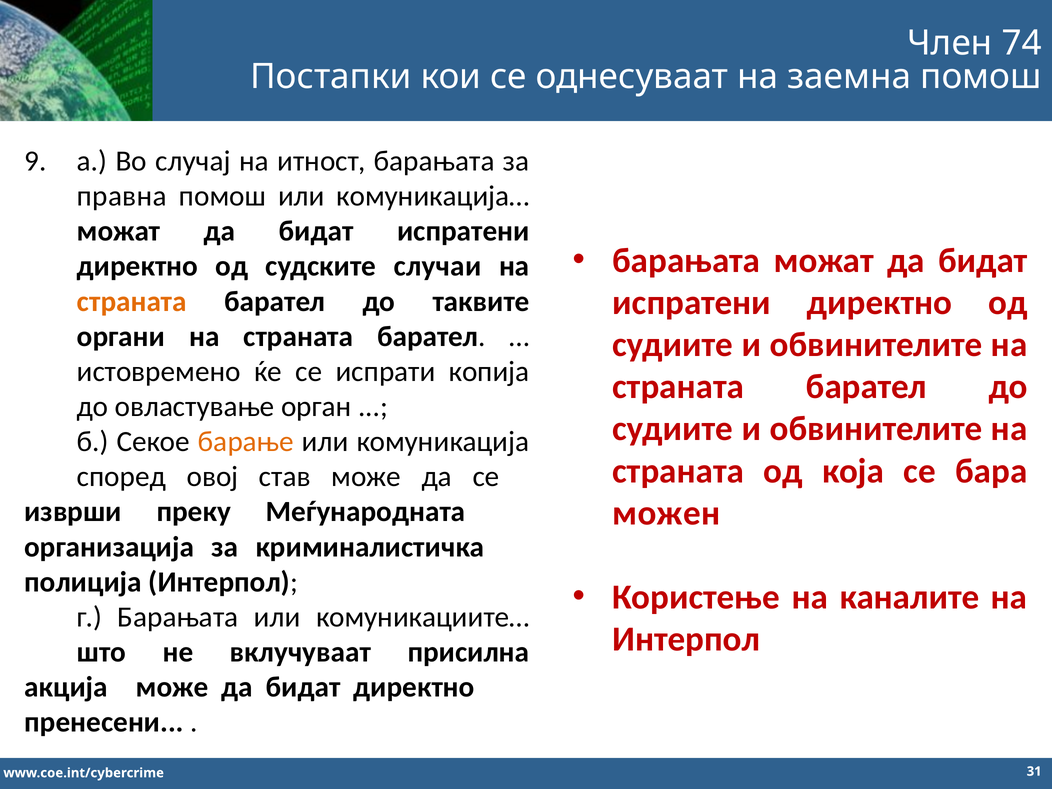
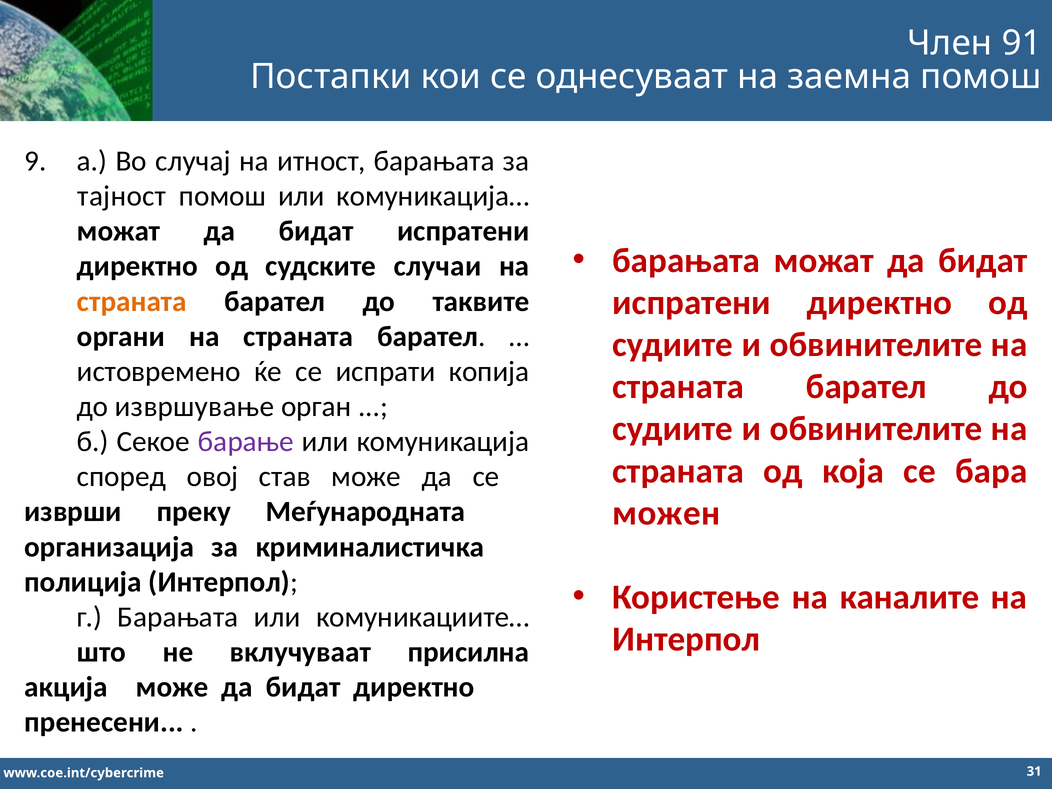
74: 74 -> 91 (1022, 43)
правна: правна -> тајност (122, 196)
овластување: овластување -> извршување (195, 407)
барање colour: orange -> purple (246, 442)
